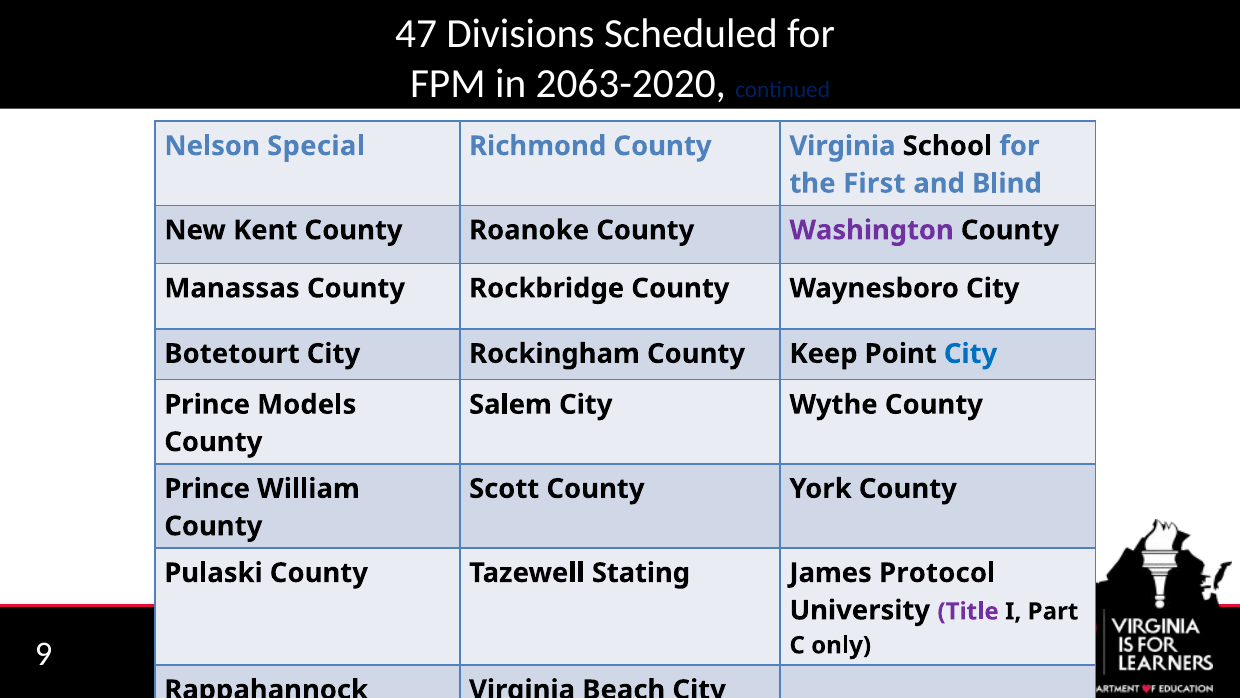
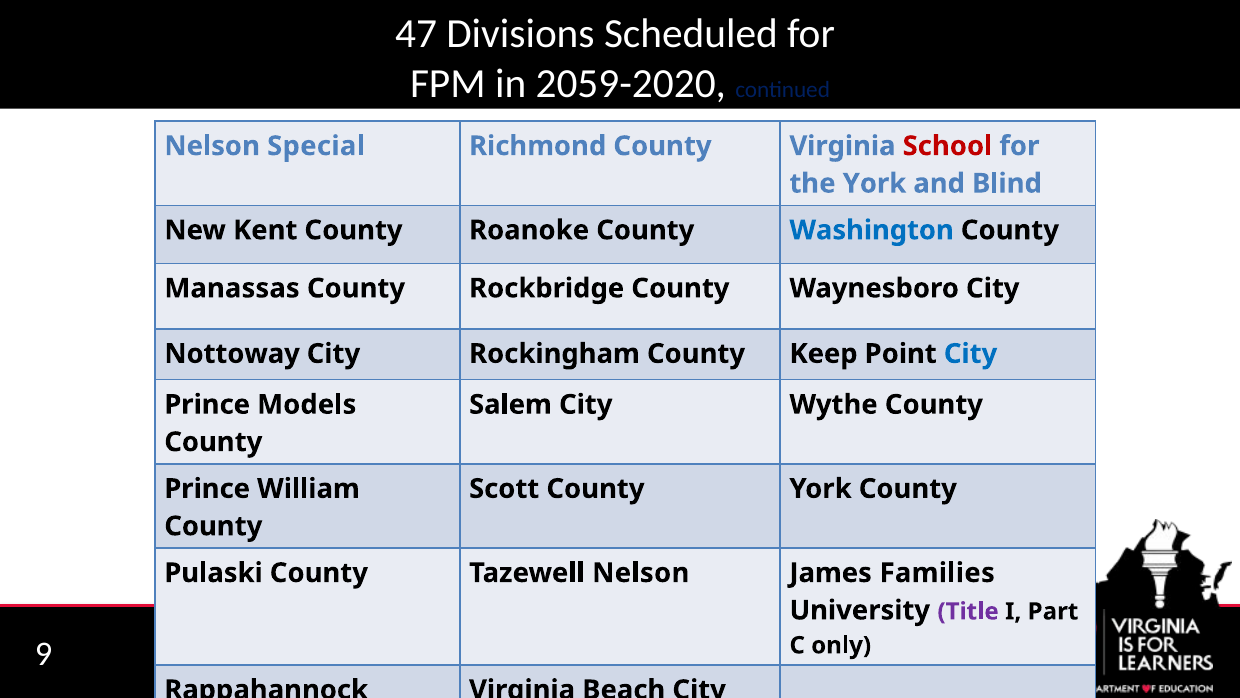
2063-2020: 2063-2020 -> 2059-2020 (631, 83)
School colour: black -> red (947, 146)
the First: First -> York (874, 183)
Washington colour: purple -> blue (872, 230)
Botetourt: Botetourt -> Nottoway (232, 354)
Tazewell Stating: Stating -> Nelson (641, 573)
Protocol: Protocol -> Families (937, 573)
